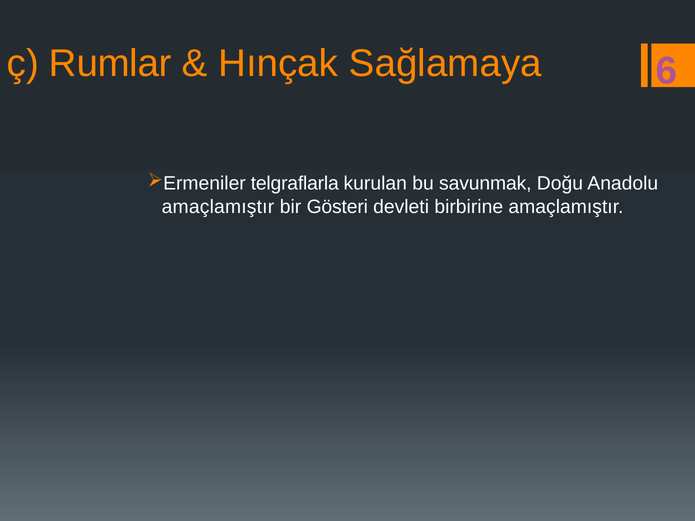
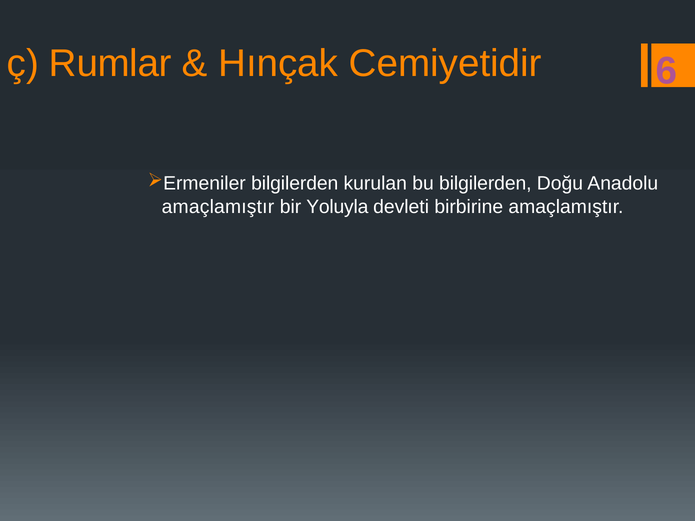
Sağlamaya: Sağlamaya -> Cemiyetidir (445, 64)
telgraflarla: telgraflarla -> bilgilerden (295, 184)
bu savunmak: savunmak -> bilgilerden (485, 184)
Gösteri: Gösteri -> Yoluyla (337, 207)
